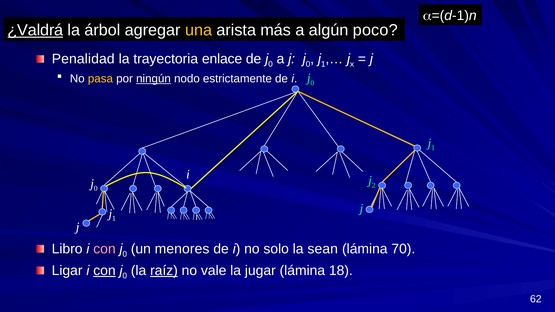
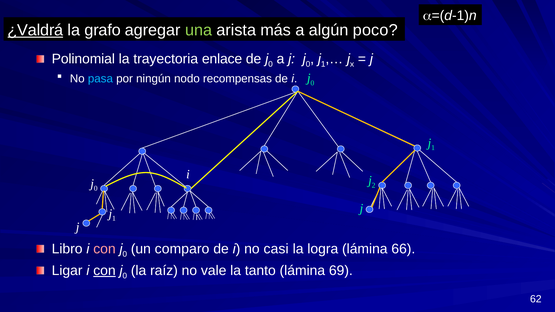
árbol: árbol -> grafo (103, 30)
una colour: yellow -> light green (199, 30)
Penalidad: Penalidad -> Polinomial (83, 59)
pasa colour: yellow -> light blue (100, 79)
ningún underline: present -> none (153, 79)
estrictamente: estrictamente -> recompensas (237, 79)
menores: menores -> comparo (182, 249)
solo: solo -> casi (276, 249)
sean: sean -> logra (323, 249)
70: 70 -> 66 (403, 249)
raíz underline: present -> none (164, 271)
jugar: jugar -> tanto (260, 271)
18: 18 -> 69 (341, 271)
